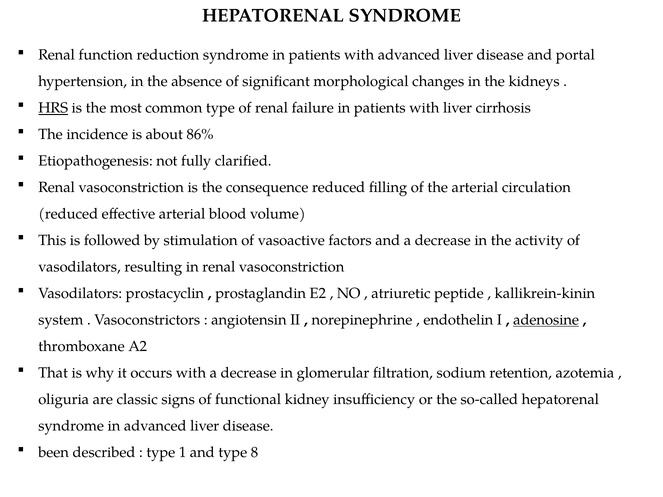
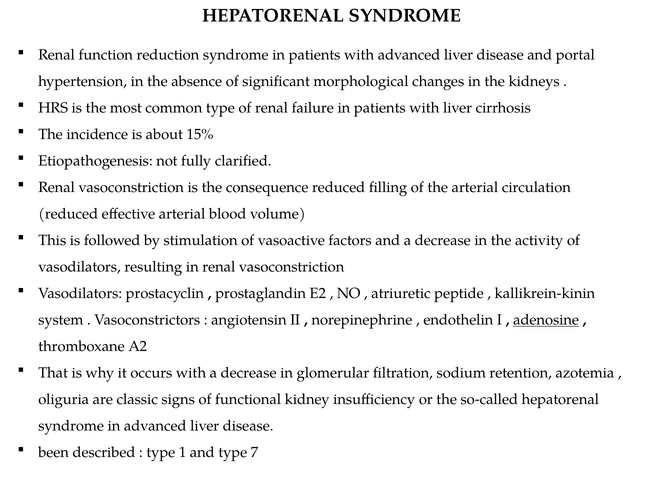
HRS underline: present -> none (53, 108)
86%: 86% -> 15% (200, 135)
8: 8 -> 7 (255, 453)
